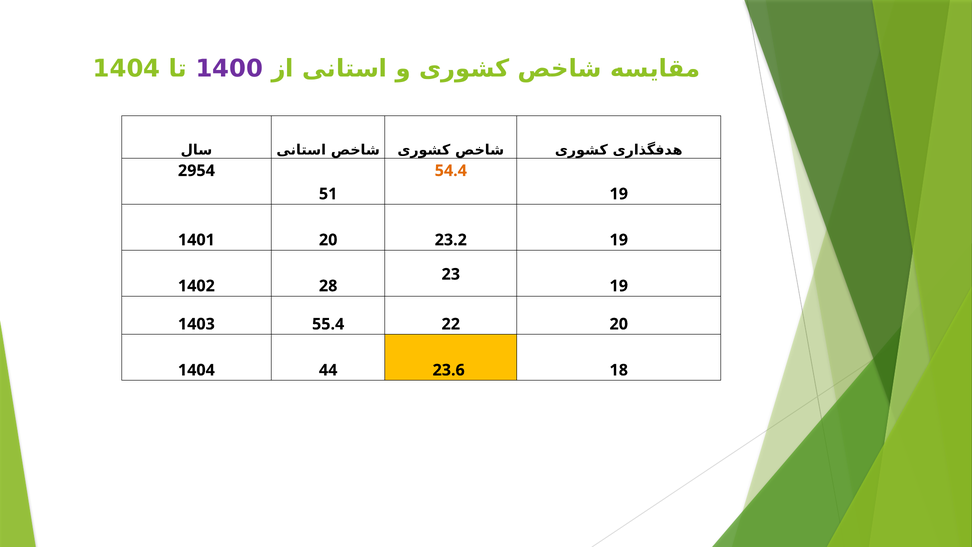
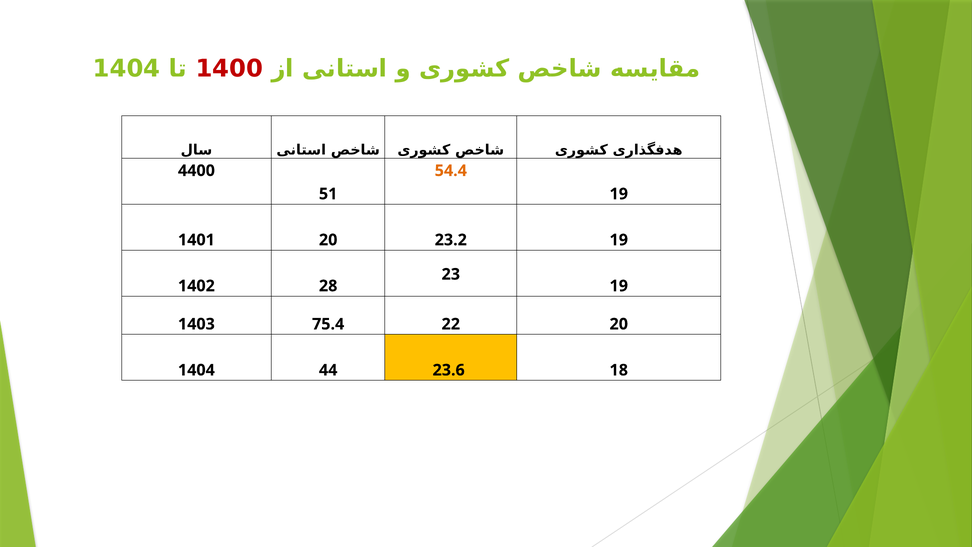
1400 colour: purple -> red (229, 69)
2954: 2954 -> 4400 (196, 171)
55.4: 55.4 -> 75.4 (328, 324)
